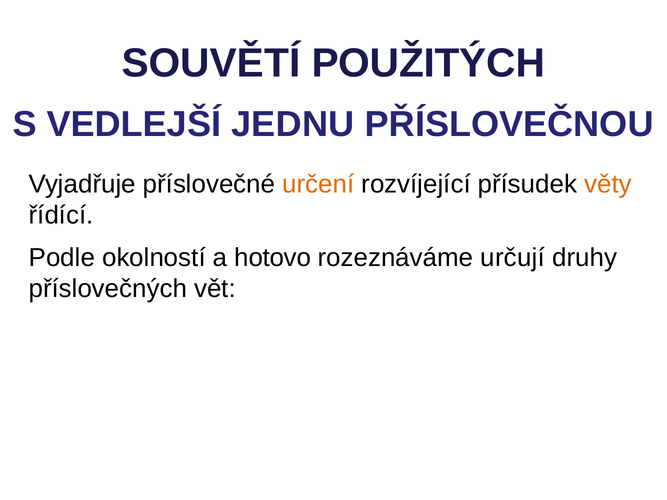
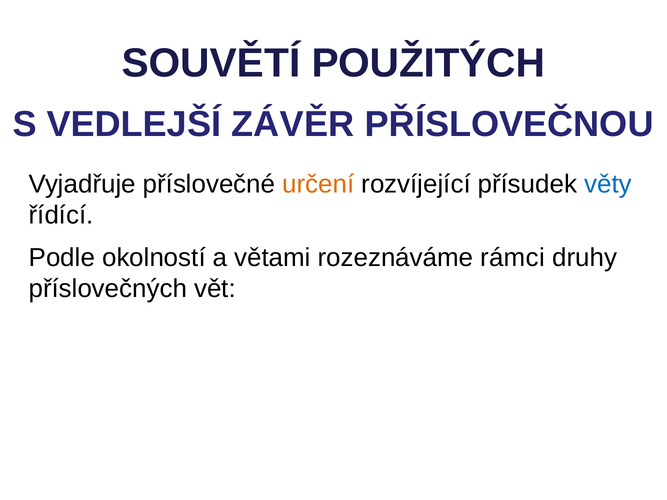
JEDNU: JEDNU -> ZÁVĚR (293, 124)
věty colour: orange -> blue (608, 184)
hotovo: hotovo -> větami (273, 258)
určují: určují -> rámci (513, 258)
